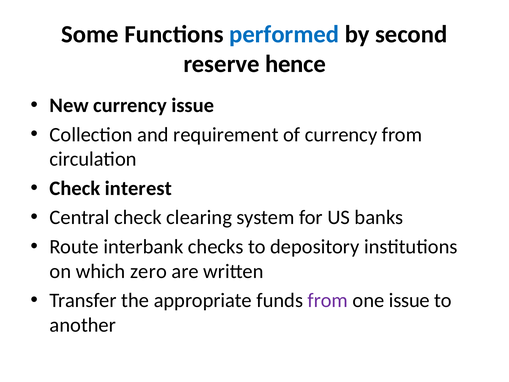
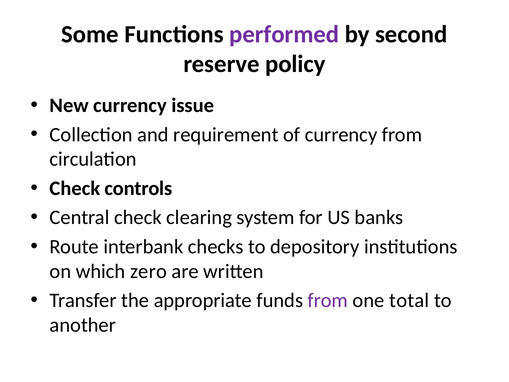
performed colour: blue -> purple (284, 34)
hence: hence -> policy (295, 64)
interest: interest -> controls (138, 188)
one issue: issue -> total (409, 300)
